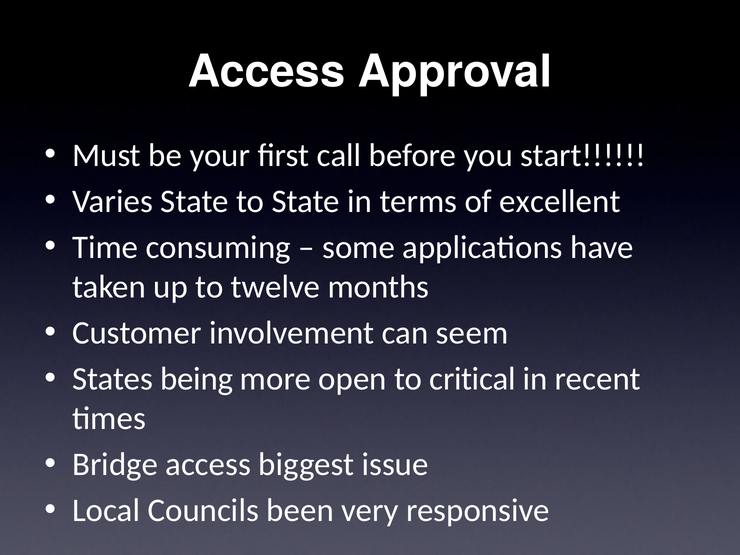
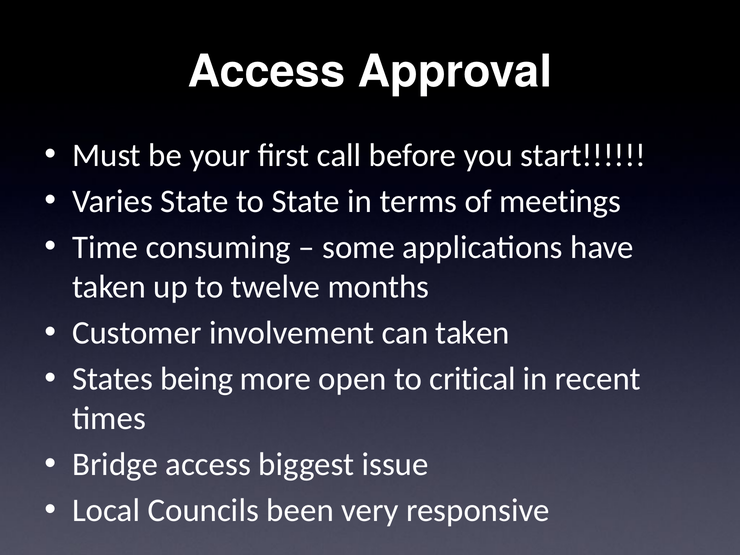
excellent: excellent -> meetings (560, 201)
can seem: seem -> taken (472, 333)
